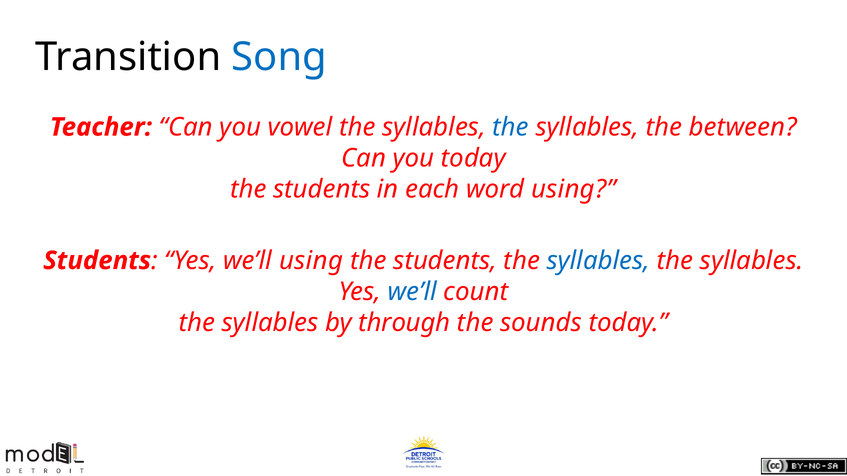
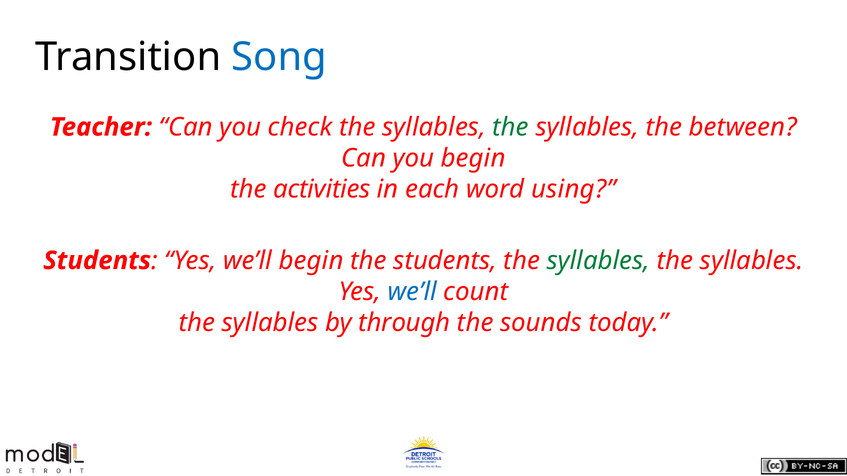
vowel: vowel -> check (300, 127)
the colour: blue -> green (511, 127)
you today: today -> begin (473, 158)
students: students -> activities (322, 189)
we’ll using: using -> begin (311, 261)
syllables colour: blue -> green (598, 261)
